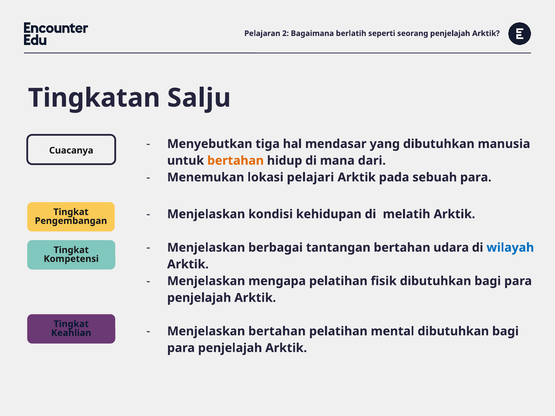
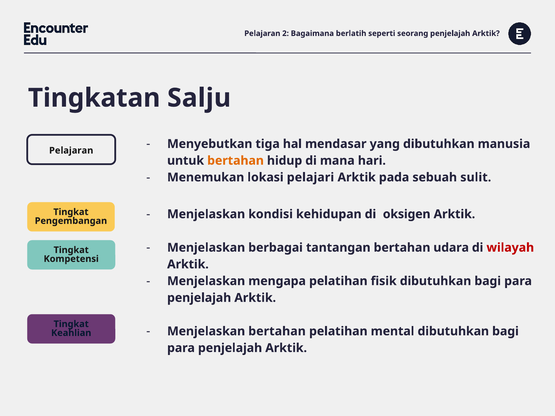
Cuacanya: Cuacanya -> Pelajaran (71, 151)
dari: dari -> hari (372, 161)
sebuah para: para -> sulit (476, 177)
melatih: melatih -> oksigen (407, 214)
wilayah colour: blue -> red (510, 248)
